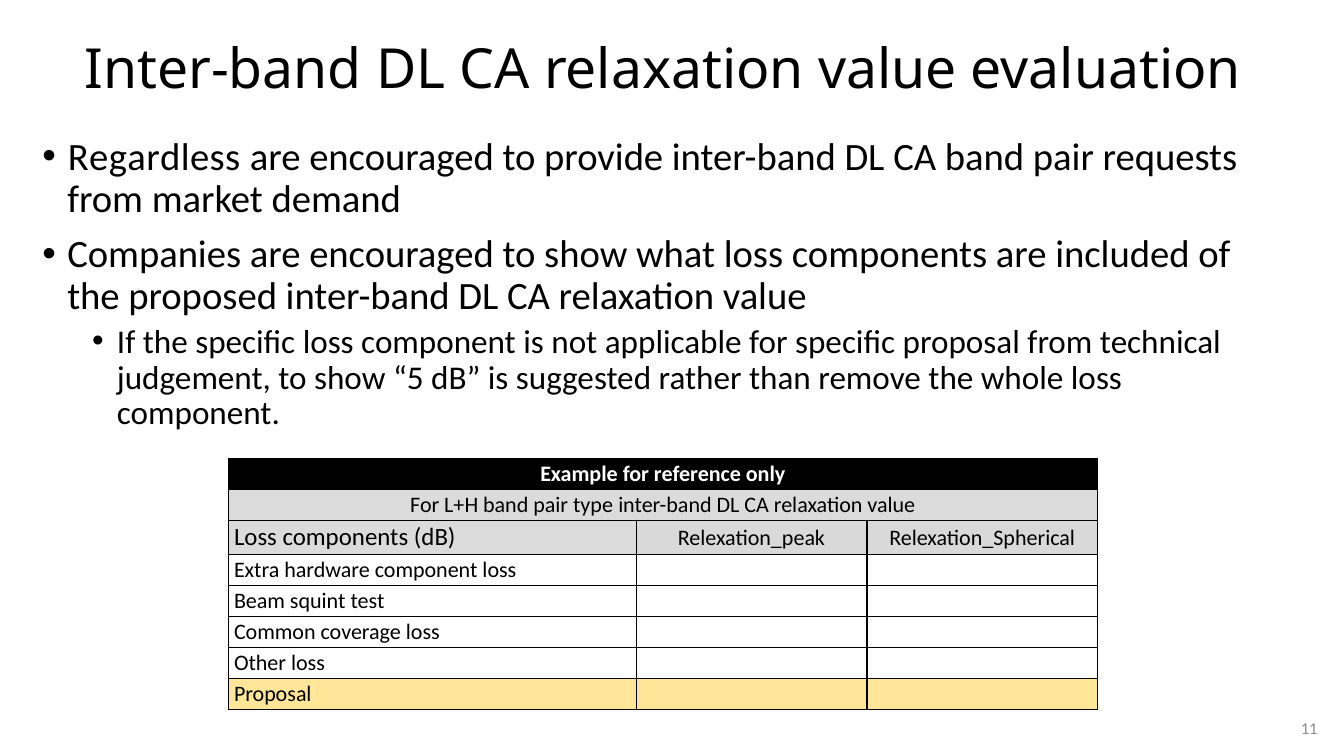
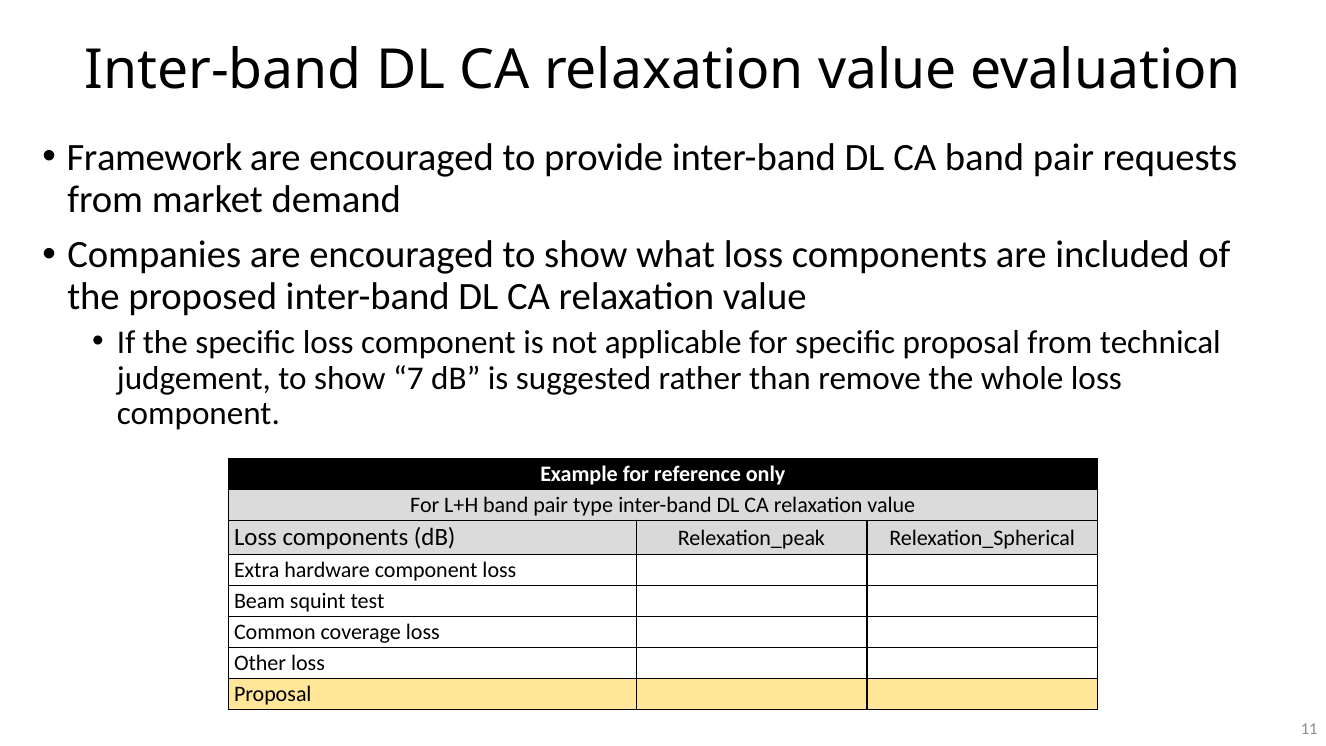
Regardless: Regardless -> Framework (154, 158)
5: 5 -> 7 (408, 378)
